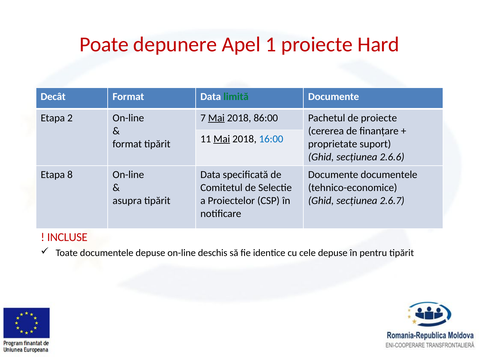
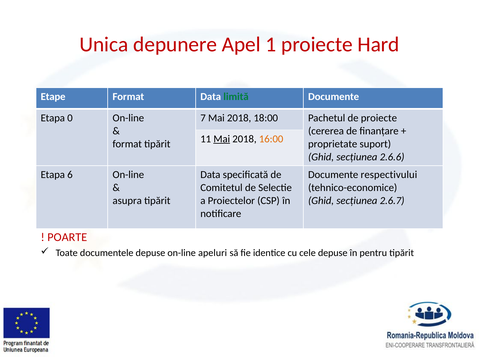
Poate: Poate -> Unica (104, 45)
Decât: Decât -> Etape (53, 97)
2: 2 -> 0 (70, 118)
Mai underline: present -> none (216, 118)
86:00: 86:00 -> 18:00 (266, 118)
16:00 colour: blue -> orange (271, 139)
8: 8 -> 6 (70, 175)
Documente documentele: documentele -> respectivului (389, 175)
INCLUSE: INCLUSE -> POARTE (67, 238)
deschis: deschis -> apeluri (213, 253)
